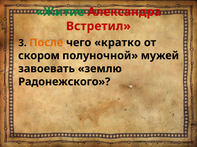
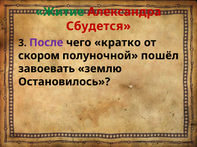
Встретил: Встретил -> Сбудется (98, 26)
После colour: orange -> purple (46, 43)
мужей: мужей -> пошёл (160, 56)
Радонежского: Радонежского -> Остановилось (64, 82)
